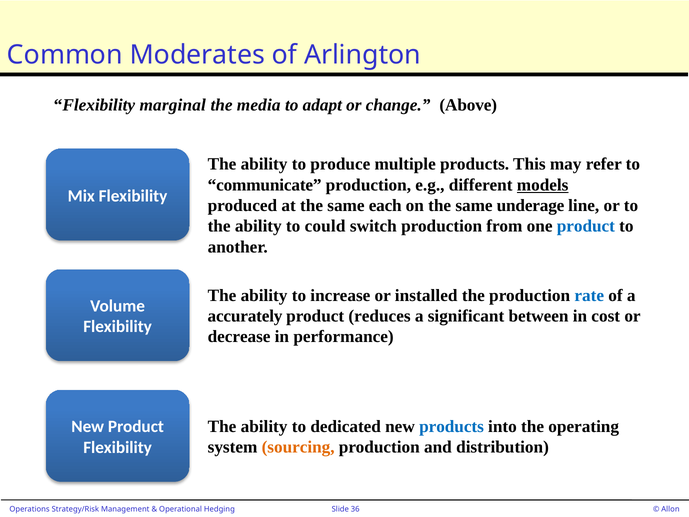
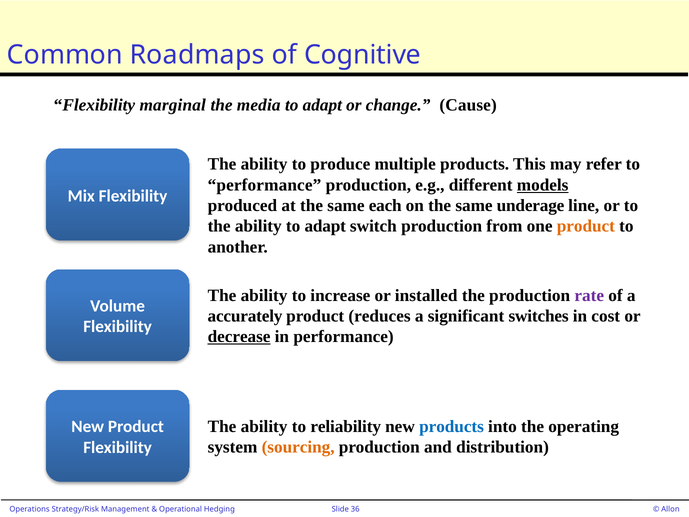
Moderates: Moderates -> Roadmaps (197, 55)
Arlington: Arlington -> Cognitive (363, 55)
Above: Above -> Cause (468, 105)
communicate: communicate -> performance (264, 185)
ability to could: could -> adapt (325, 226)
product colour: blue -> orange (586, 226)
rate colour: blue -> purple (589, 295)
between: between -> switches (539, 316)
decrease underline: none -> present (239, 337)
dedicated: dedicated -> reliability (346, 426)
